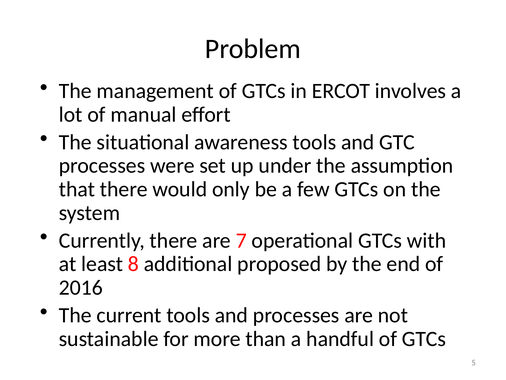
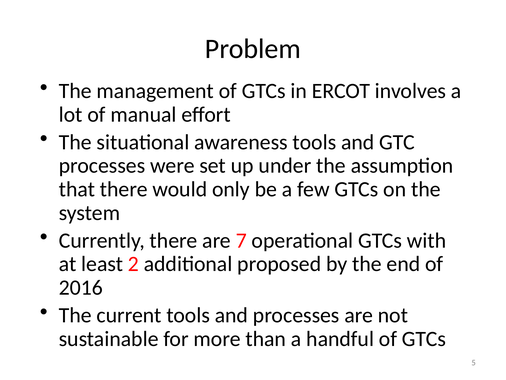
8: 8 -> 2 (133, 264)
